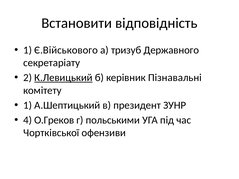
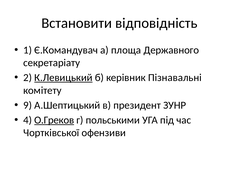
Є.Військового: Є.Військового -> Є.Командувач (66, 50)
тризуб: тризуб -> площа (126, 50)
1: 1 -> 9 (28, 105)
О.Греков underline: none -> present (54, 120)
